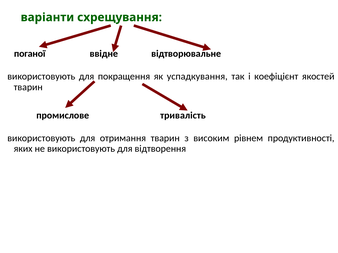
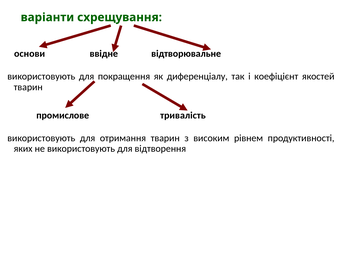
поганої: поганої -> основи (30, 54)
успадкування: успадкування -> диференціалу (197, 77)
